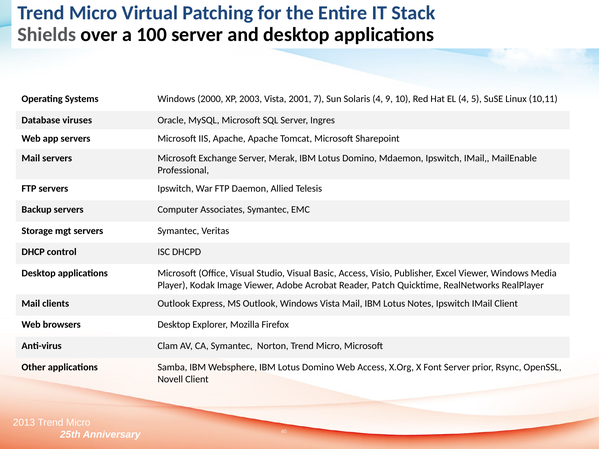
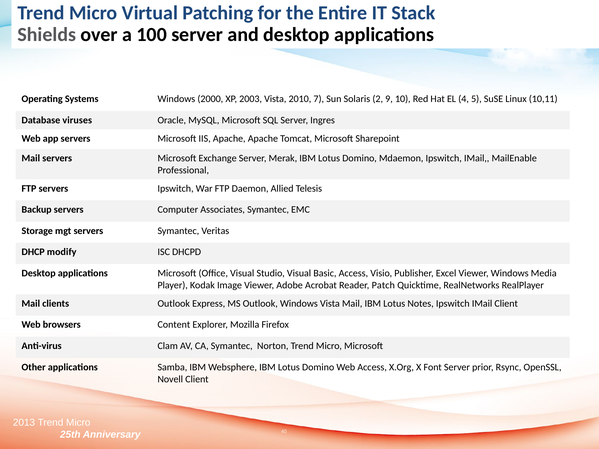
2001: 2001 -> 2010 (300, 99)
Solaris 4: 4 -> 2 (378, 99)
control: control -> modify (62, 252)
browsers Desktop: Desktop -> Content (174, 325)
